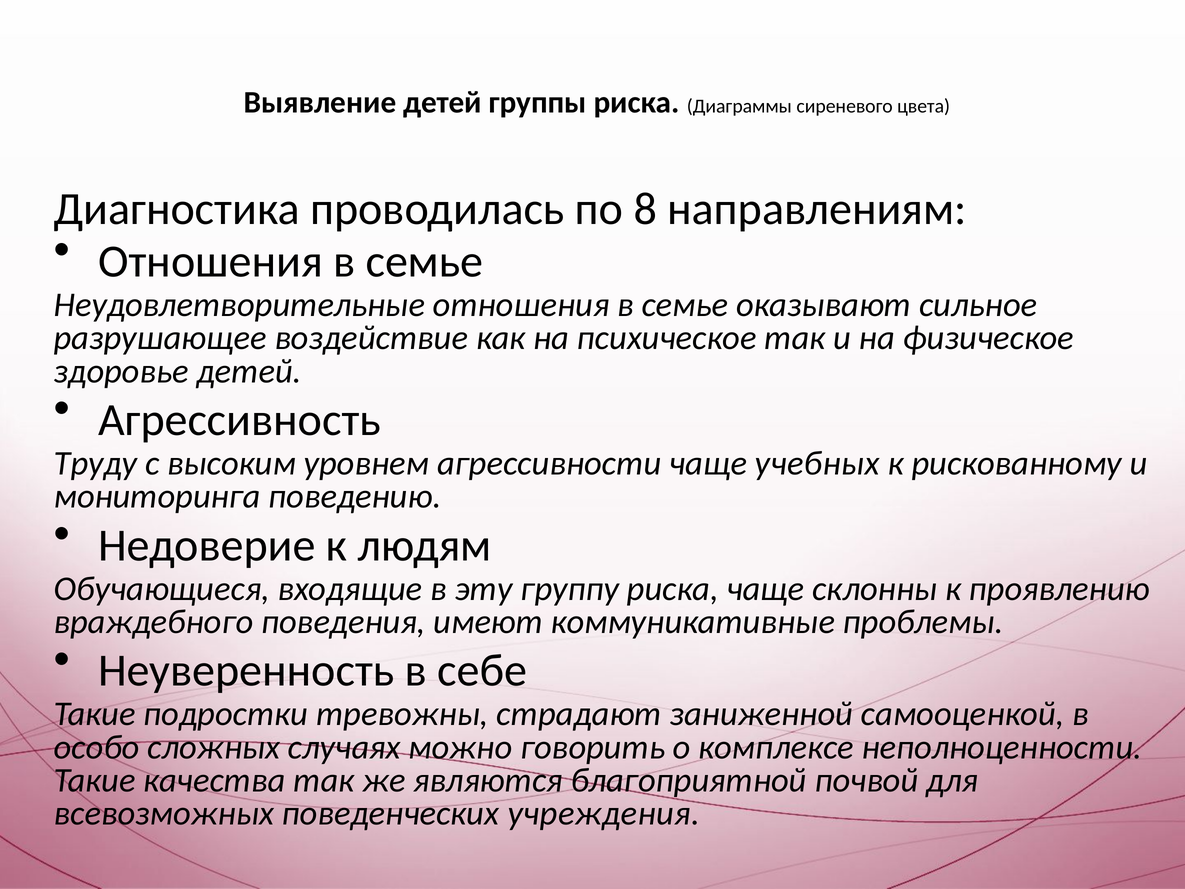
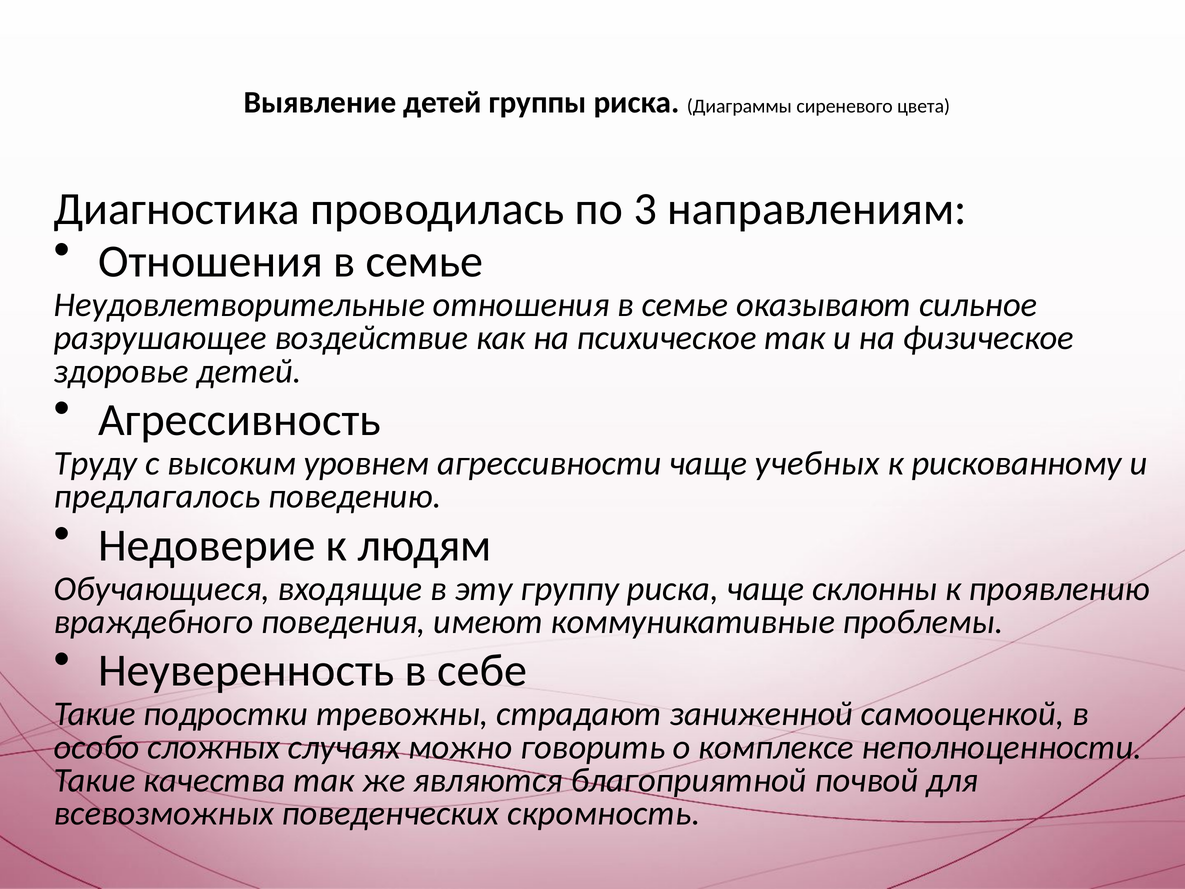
8: 8 -> 3 (645, 209)
мониторинга: мониторинга -> предлагалось (157, 496)
учреждения: учреждения -> скромность (604, 813)
